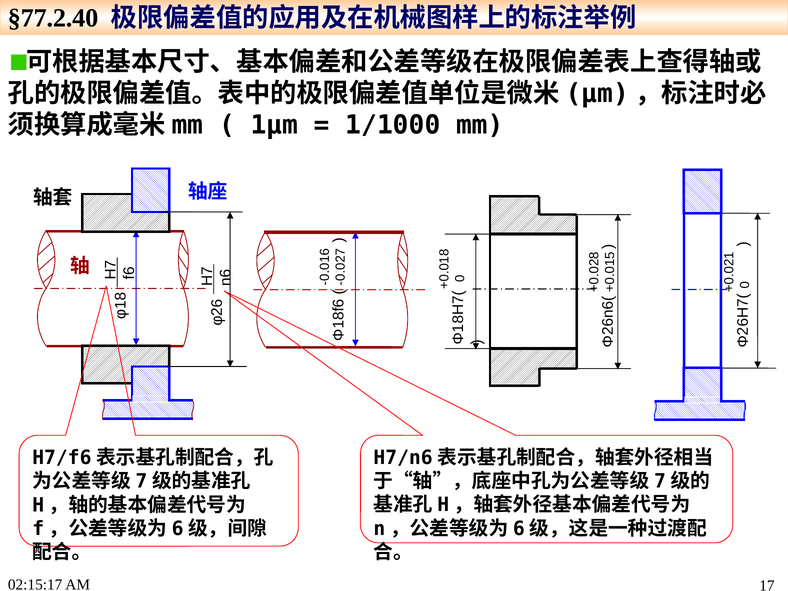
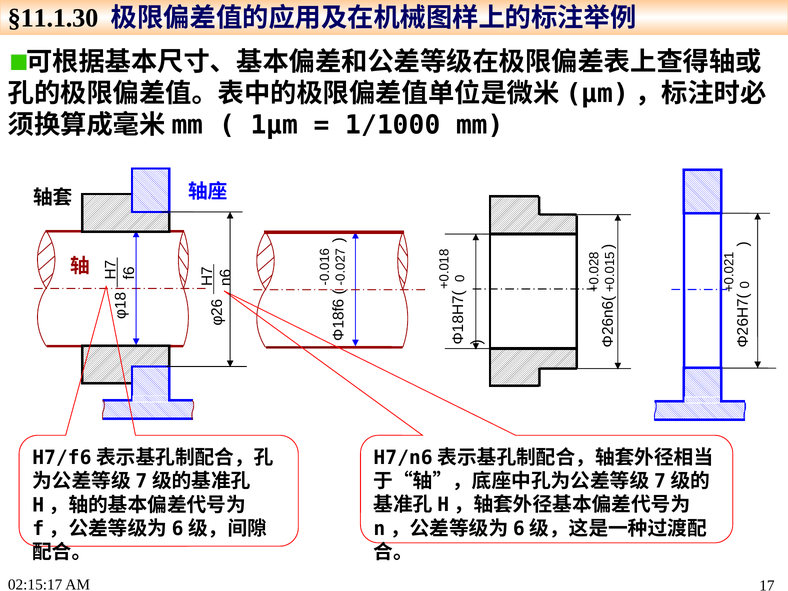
§77.2.40: §77.2.40 -> §11.1.30 (53, 18)
